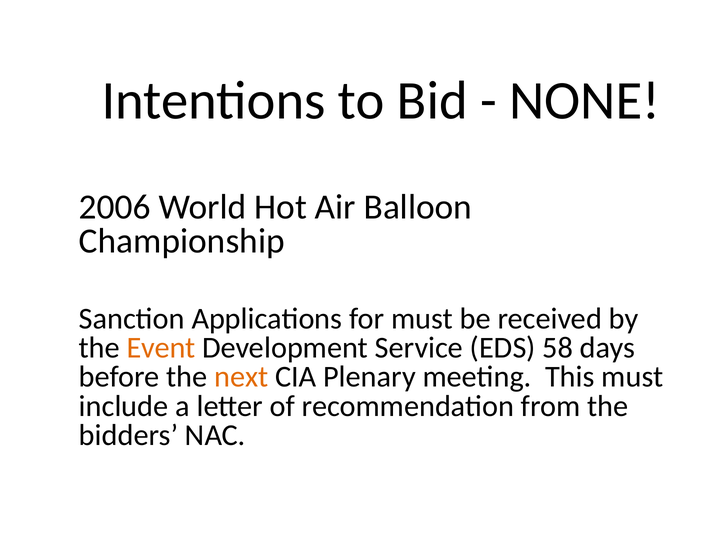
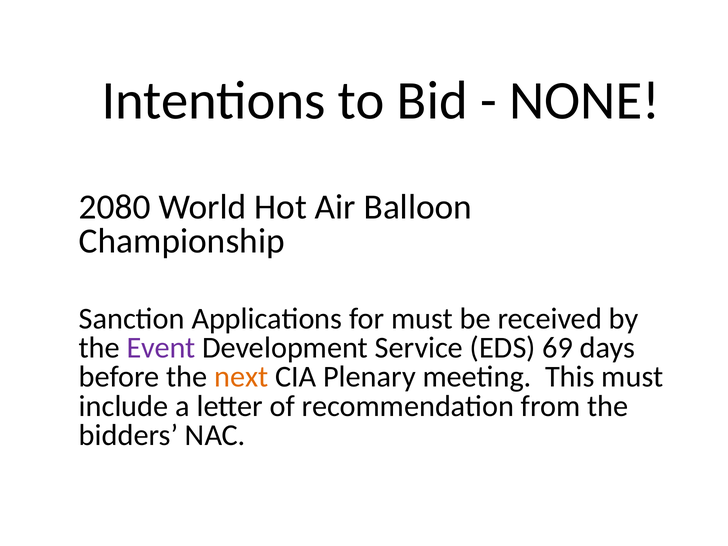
2006: 2006 -> 2080 (115, 207)
Event colour: orange -> purple (161, 348)
58: 58 -> 69 (558, 348)
